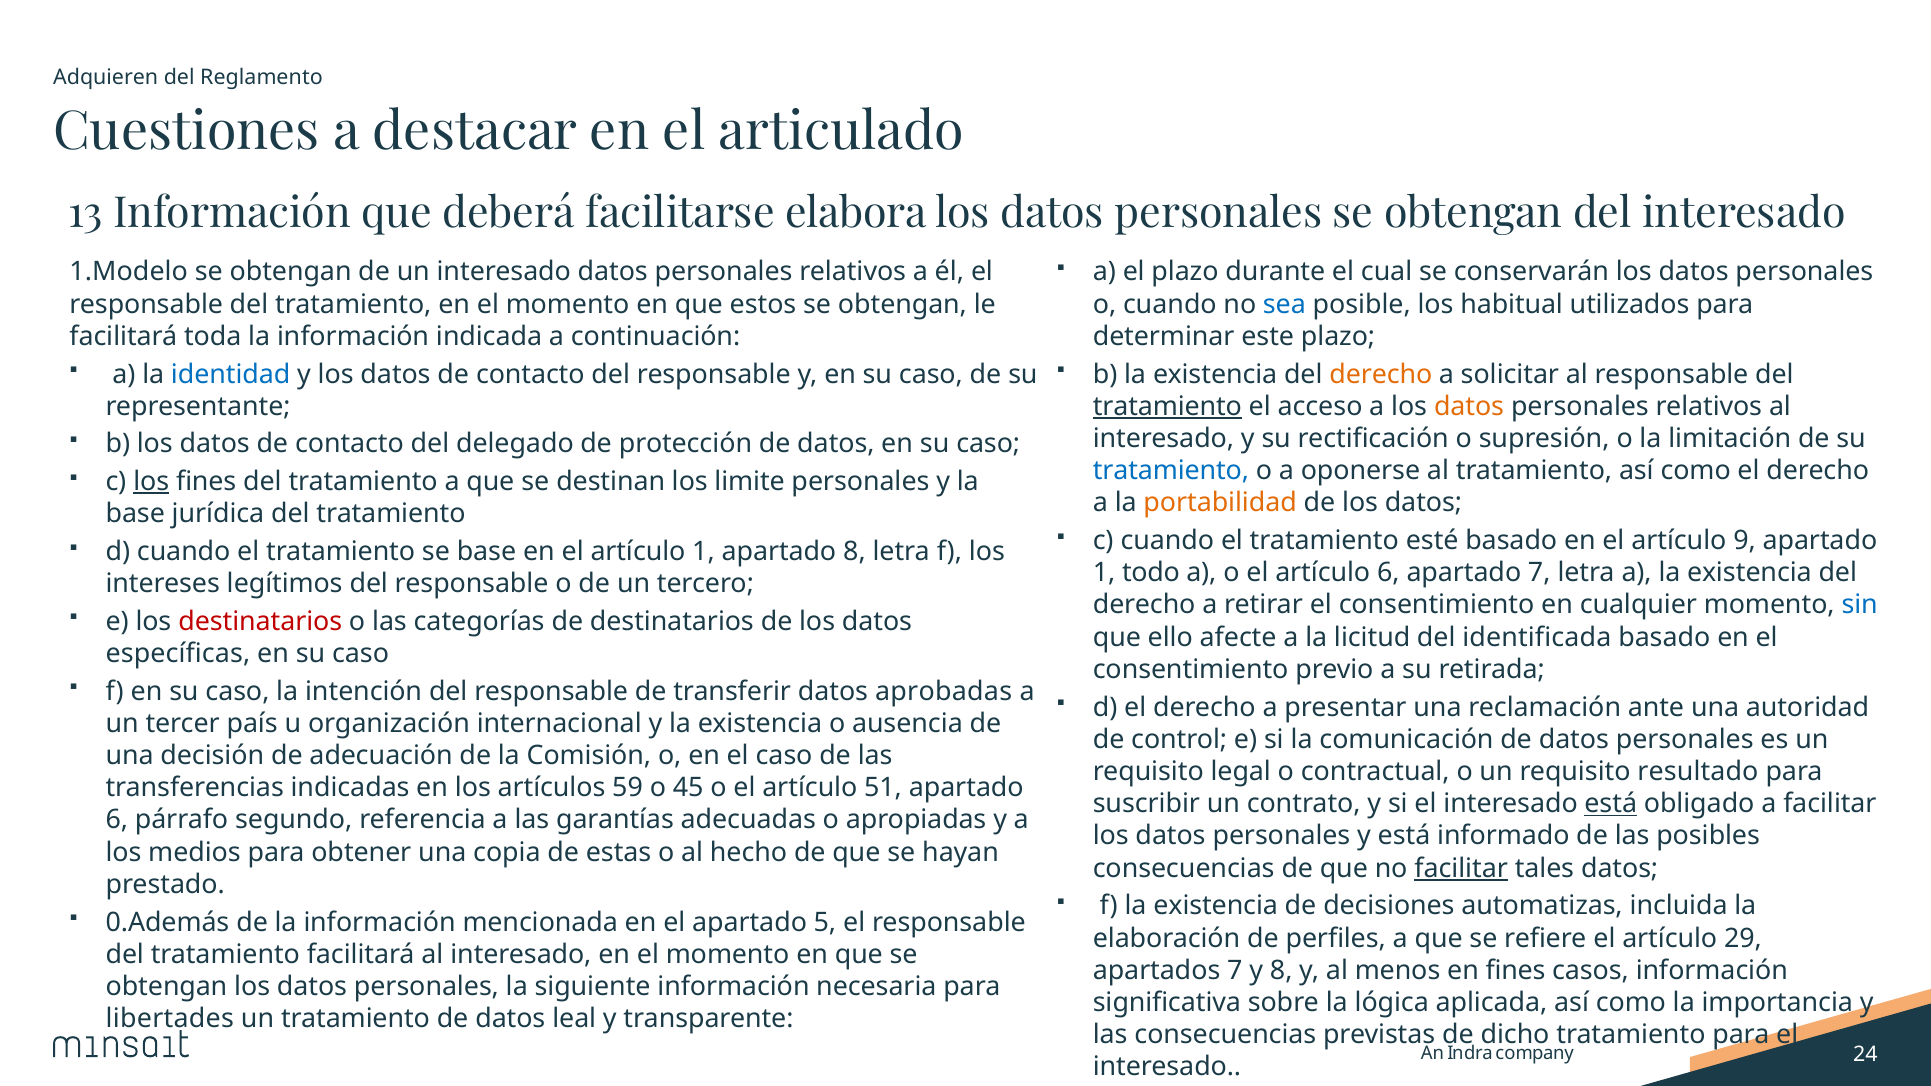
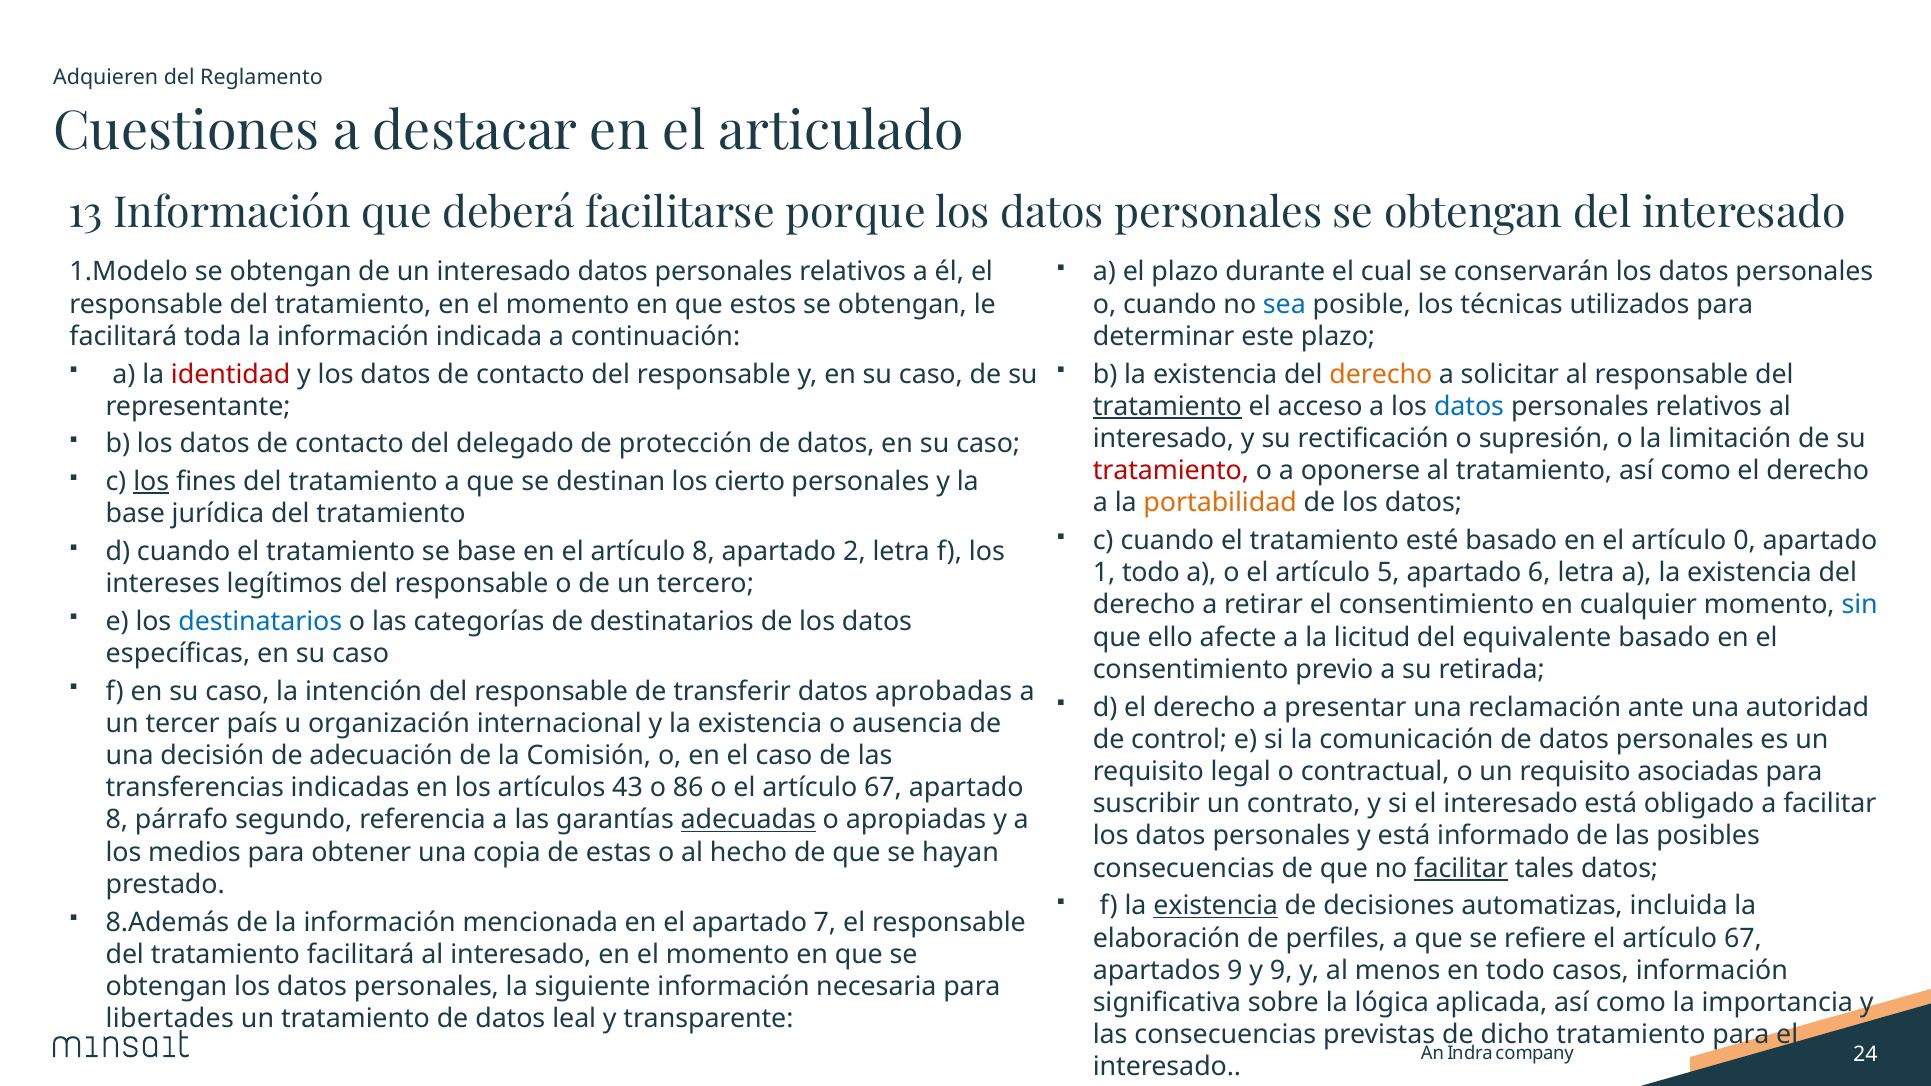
elabora: elabora -> porque (856, 214)
habitual: habitual -> técnicas (1512, 304)
identidad colour: blue -> red (231, 374)
datos colour: orange -> blue (1469, 406)
tratamiento colour: blue -> red (1171, 471)
limite: limite -> cierto (750, 482)
9: 9 -> 0 (1744, 541)
artículo 1: 1 -> 8 (704, 552)
apartado 8: 8 -> 2 (854, 552)
artículo 6: 6 -> 5 (1388, 573)
apartado 7: 7 -> 6 (1539, 573)
destinatarios colour: red -> blue (260, 621)
identificada: identificada -> equivalente (1537, 637)
resultado: resultado -> asociadas (1698, 772)
59: 59 -> 43 (628, 788)
45: 45 -> 86 (688, 788)
o el artículo 51: 51 -> 67 (883, 788)
está underline: present -> none (1611, 804)
6: 6 -> 8 (117, 820)
adecuadas underline: none -> present (748, 820)
existencia underline: none -> present (1216, 906)
0.Además: 0.Además -> 8.Además (168, 922)
5: 5 -> 7 (825, 922)
refiere el artículo 29: 29 -> 67 (1743, 938)
apartados 7: 7 -> 9 (1235, 971)
y 8: 8 -> 9 (1281, 971)
en fines: fines -> todo (1515, 971)
